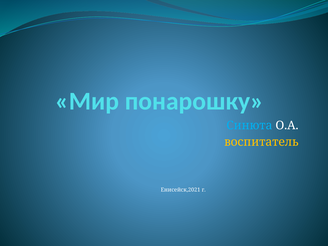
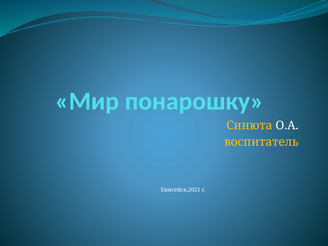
Синюта colour: light blue -> yellow (249, 125)
